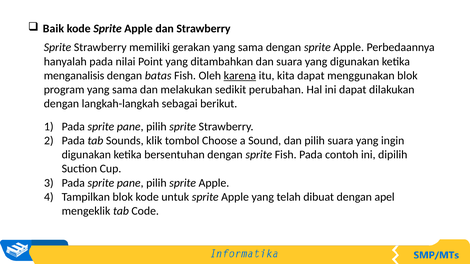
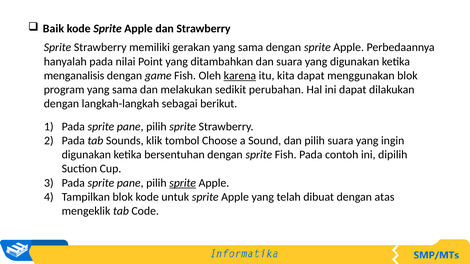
batas: batas -> game (158, 76)
sprite underline: none -> present (183, 183)
apel: apel -> atas (385, 197)
